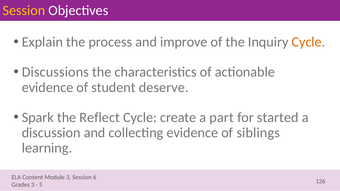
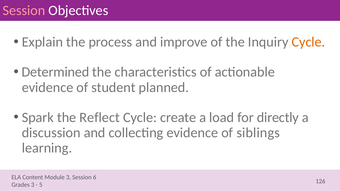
Session colour: yellow -> pink (24, 10)
Discussions: Discussions -> Determined (55, 72)
deserve: deserve -> planned (164, 87)
part: part -> load (222, 118)
started: started -> directly (278, 118)
